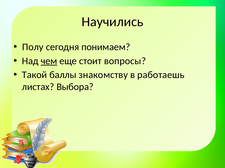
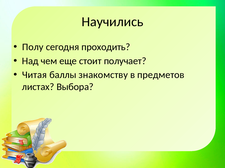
понимаем: понимаем -> проходить (106, 47)
чем underline: present -> none (49, 61)
вопросы: вопросы -> получает (125, 61)
Такой: Такой -> Читая (34, 75)
работаешь: работаешь -> предметов (161, 75)
